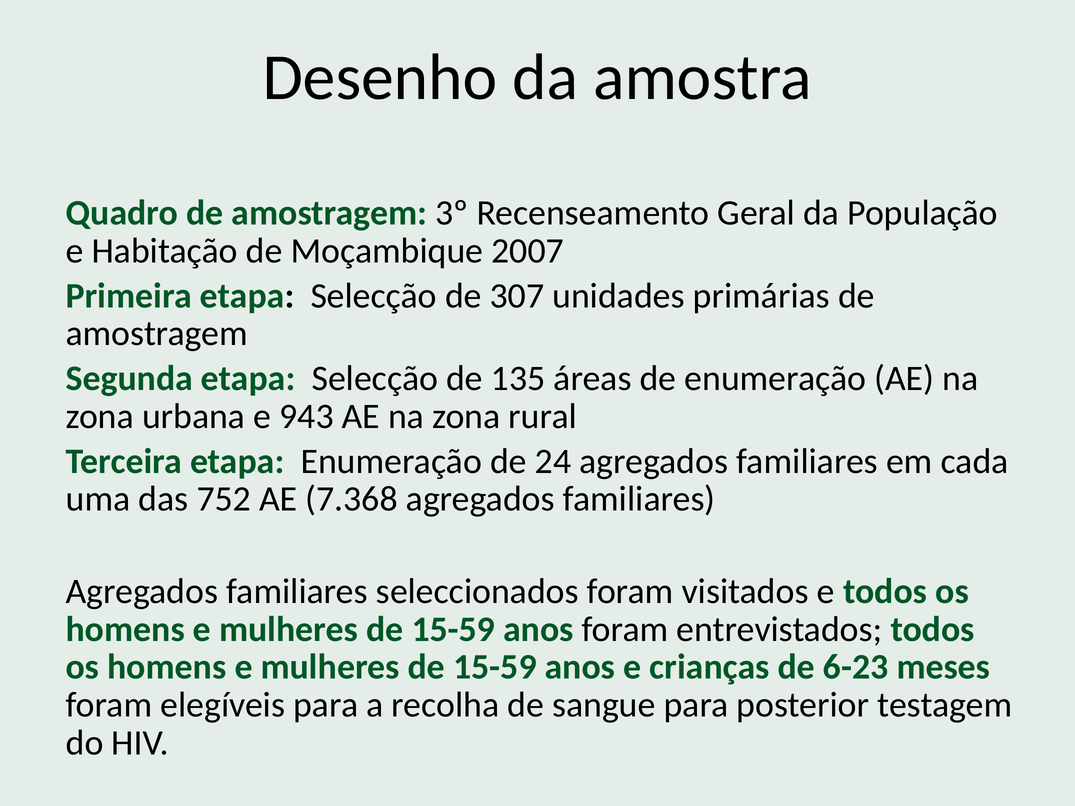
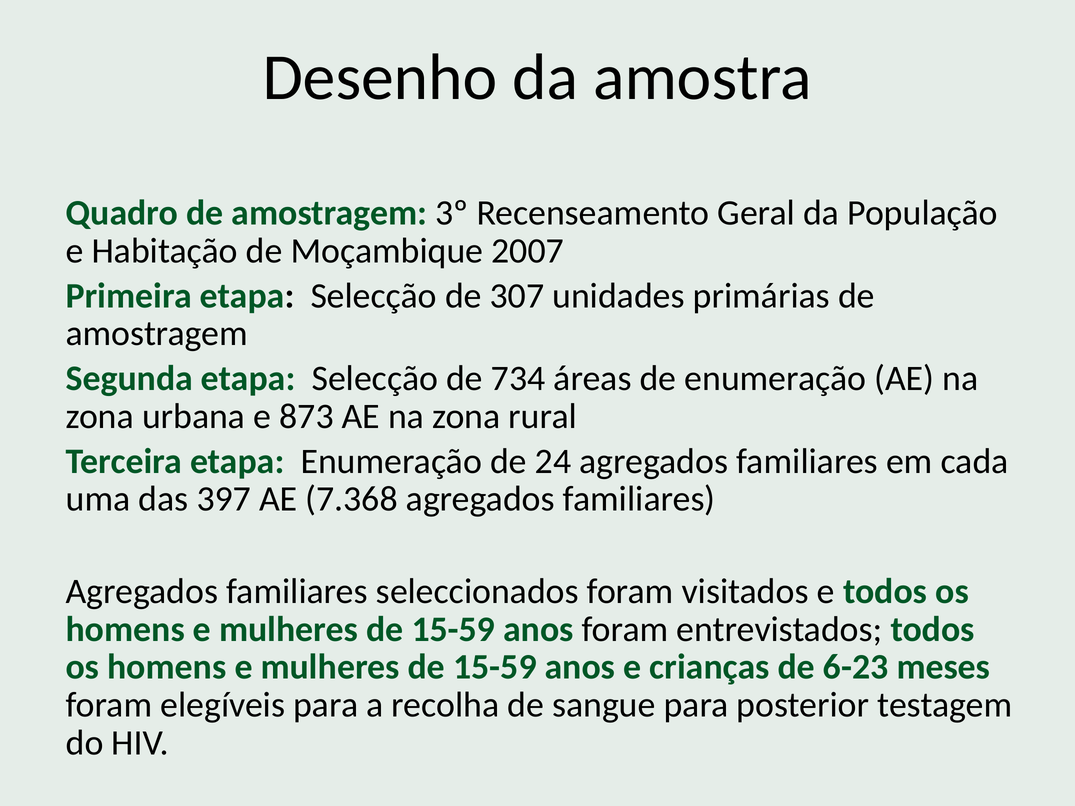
135: 135 -> 734 (518, 379)
943: 943 -> 873 (306, 416)
752: 752 -> 397 (224, 499)
